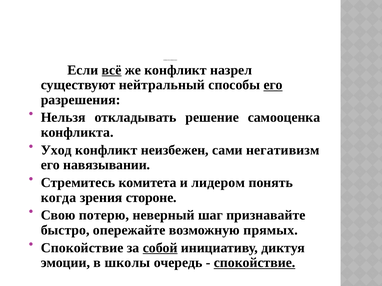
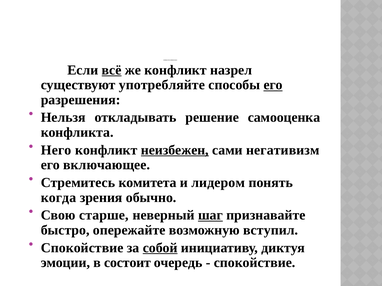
нейтральный: нейтральный -> употребляйте (162, 85)
Уход: Уход -> Него (56, 150)
неизбежен underline: none -> present (175, 150)
навязывании: навязывании -> включающее (107, 165)
стороне: стороне -> обычно (151, 198)
потерю: потерю -> старше (104, 216)
шаг underline: none -> present (210, 216)
прямых: прямых -> вступил (271, 230)
школы: школы -> состоит (128, 263)
спокойствие underline: present -> none (255, 263)
